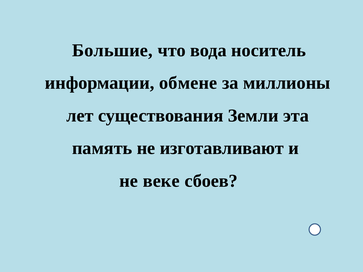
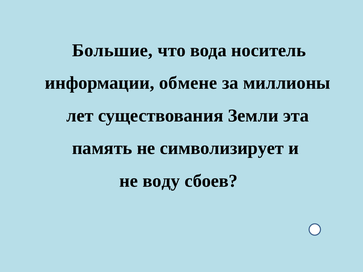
изготавливают: изготавливают -> символизирует (222, 148)
веке: веке -> воду (161, 181)
